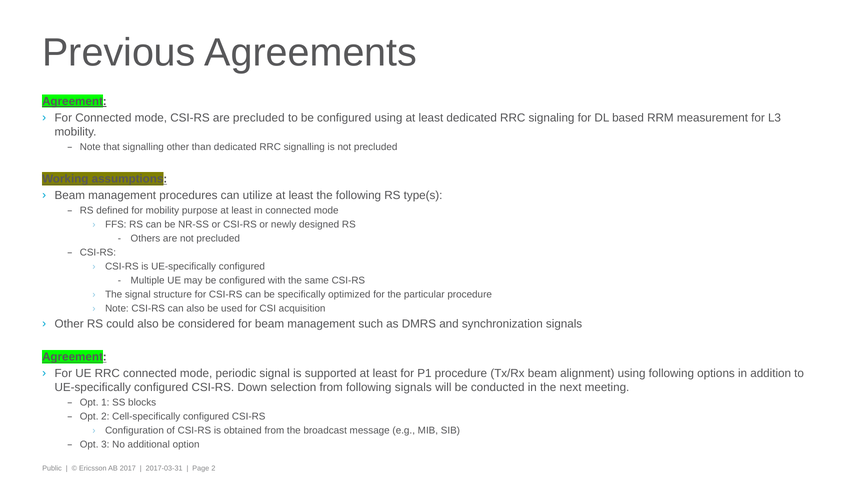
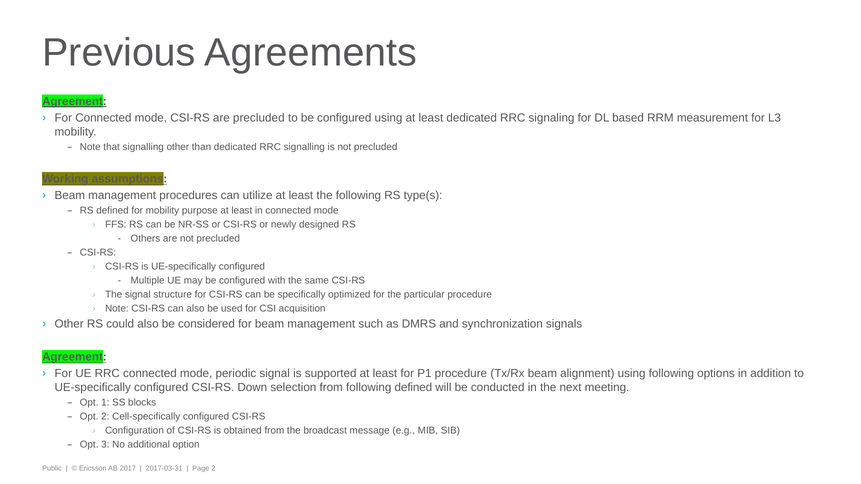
following signals: signals -> defined (413, 388)
